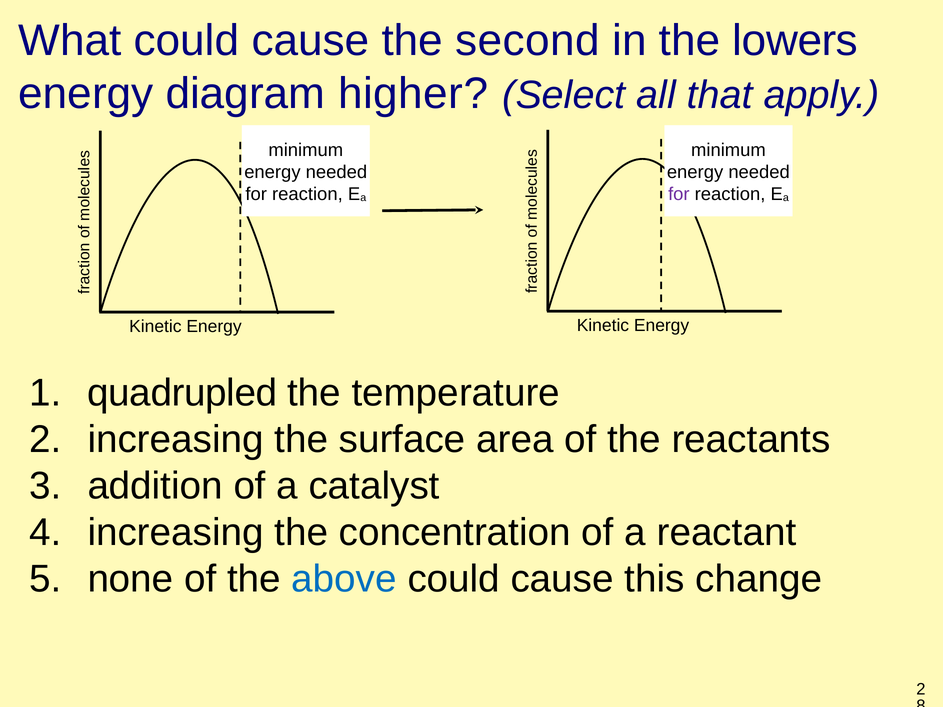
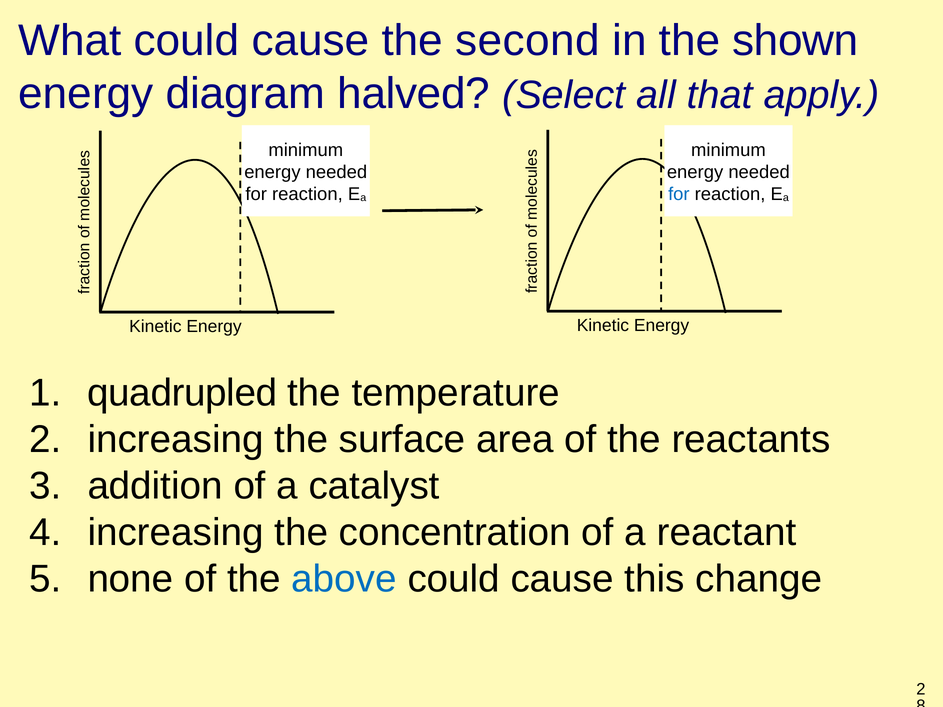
lowers: lowers -> shown (795, 41)
higher: higher -> halved (414, 94)
for colour: purple -> blue (679, 194)
